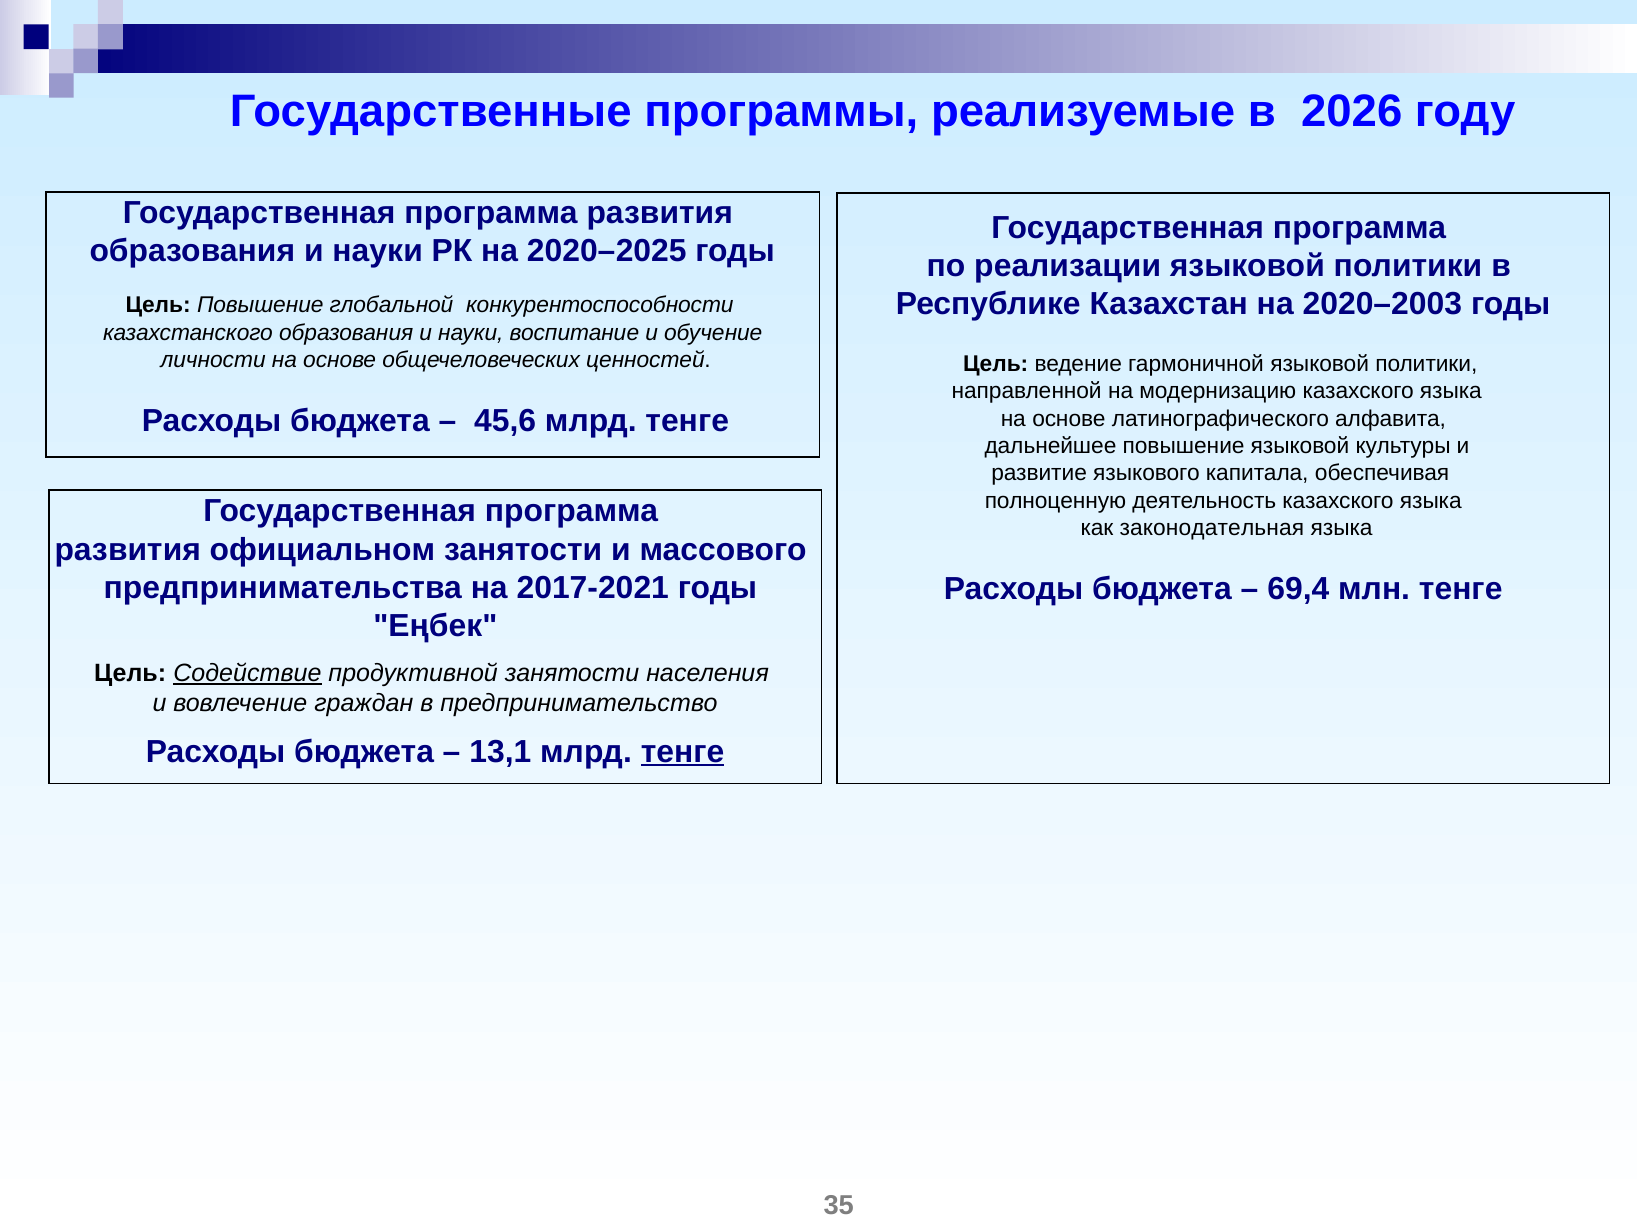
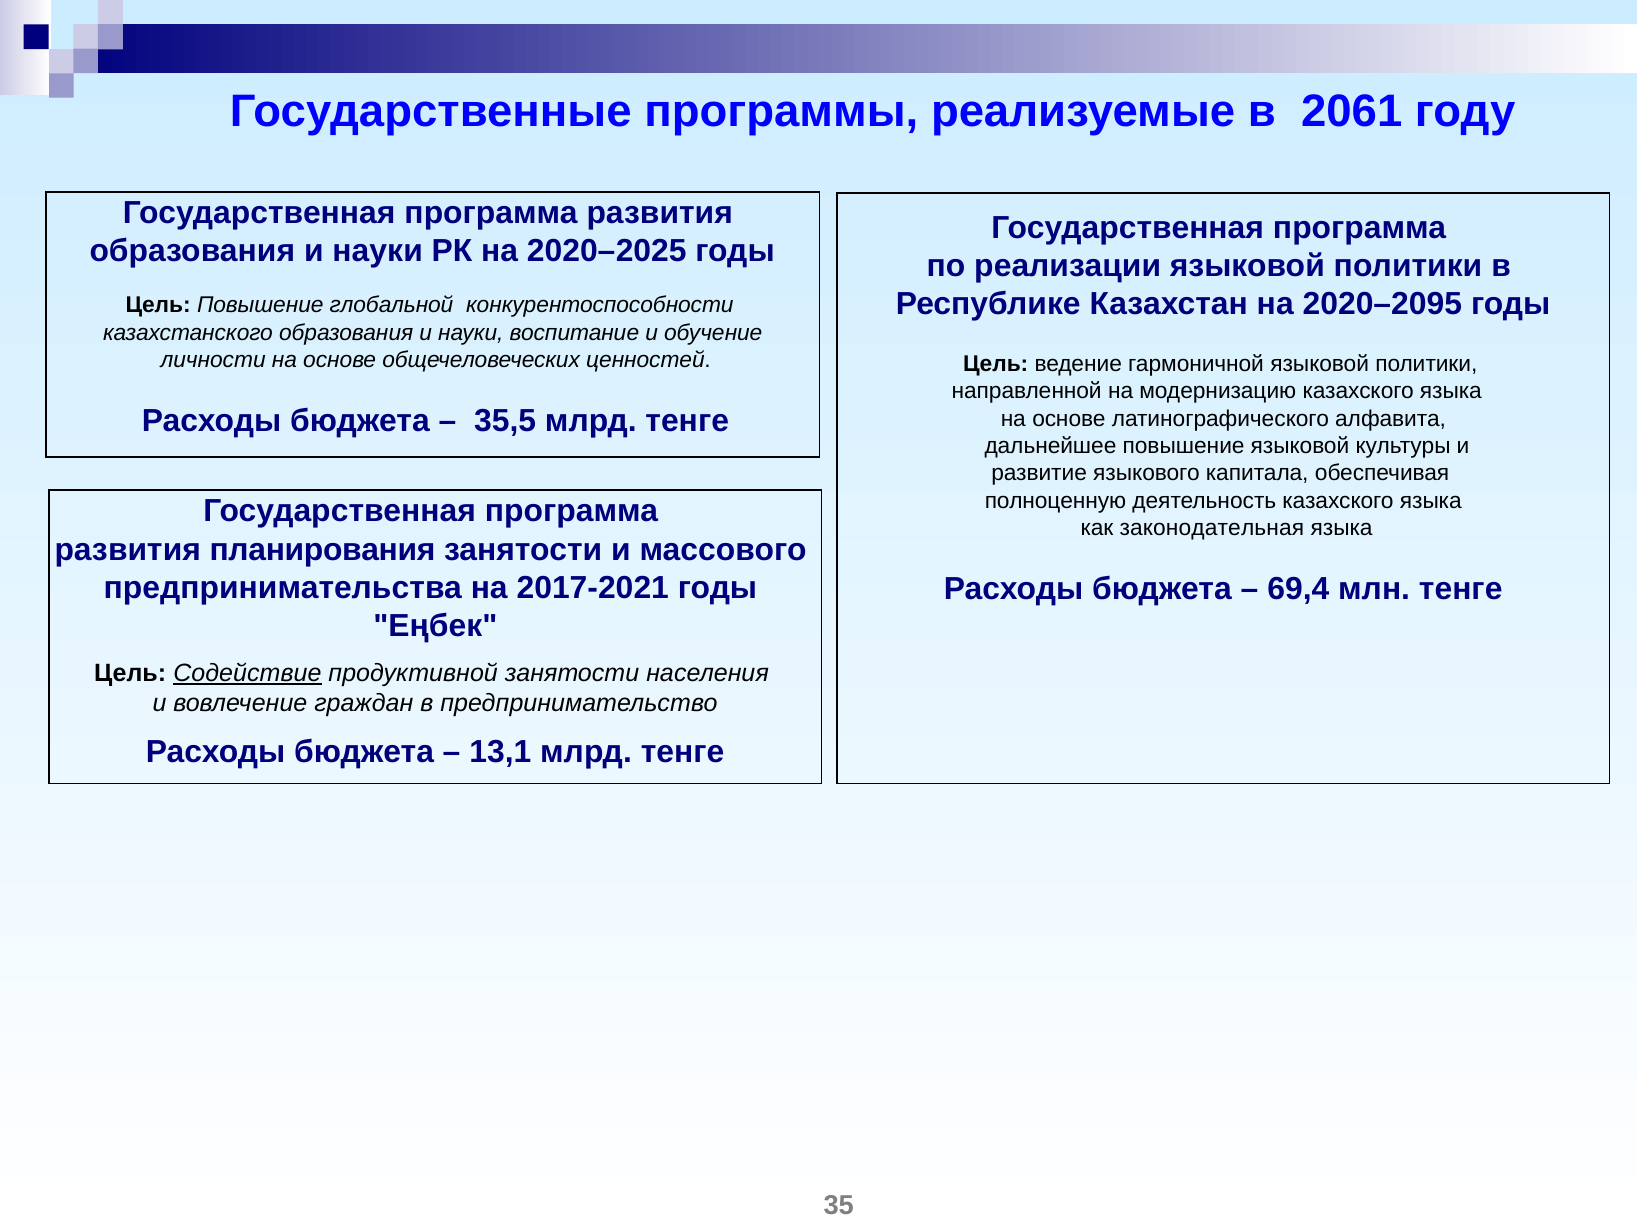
2026: 2026 -> 2061 (1352, 111)
2020–2003: 2020–2003 -> 2020–2095 (1382, 304)
45,6: 45,6 -> 35,5 (505, 421)
официальном: официальном -> планирования (323, 549)
тенге underline: present -> none (683, 751)
